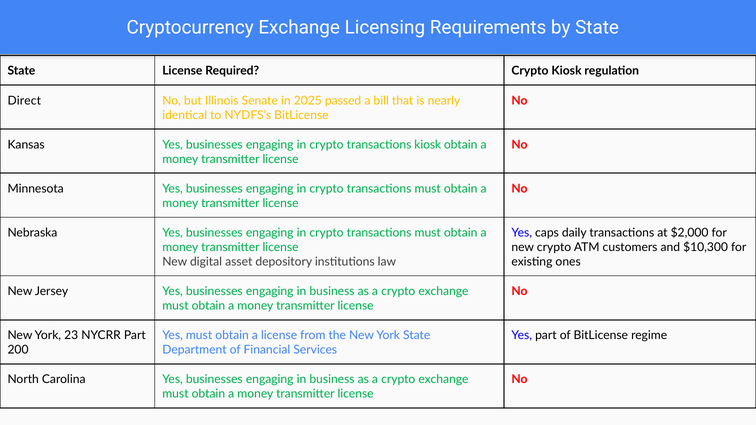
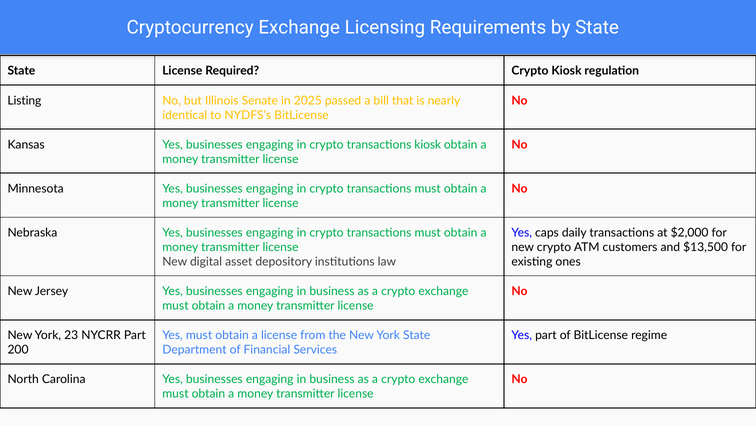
Direct: Direct -> Listing (24, 101)
$10,300: $10,300 -> $13,500 (706, 247)
